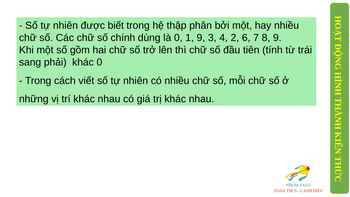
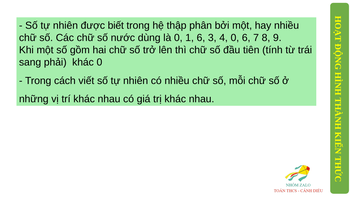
chính: chính -> nước (123, 38)
1 9: 9 -> 6 (201, 38)
4 2: 2 -> 0 (235, 38)
